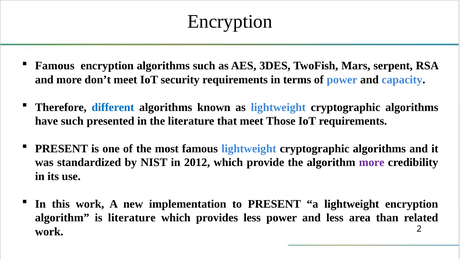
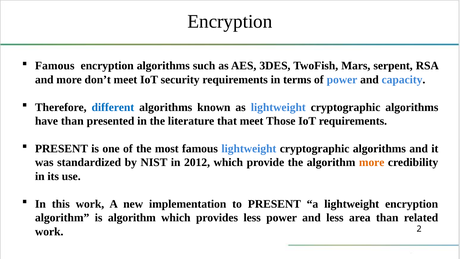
have such: such -> than (72, 121)
more colour: purple -> orange (372, 162)
is literature: literature -> algorithm (132, 218)
